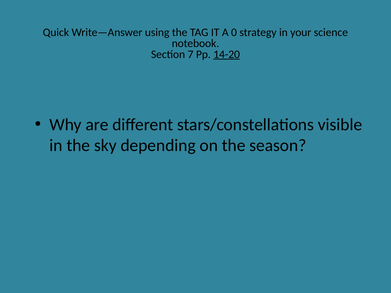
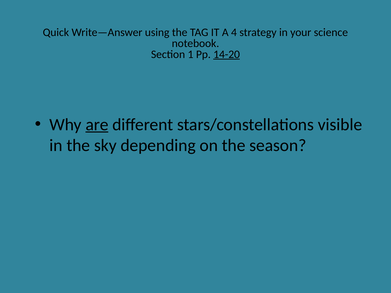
0: 0 -> 4 (234, 32)
7: 7 -> 1 (191, 54)
are underline: none -> present (97, 125)
